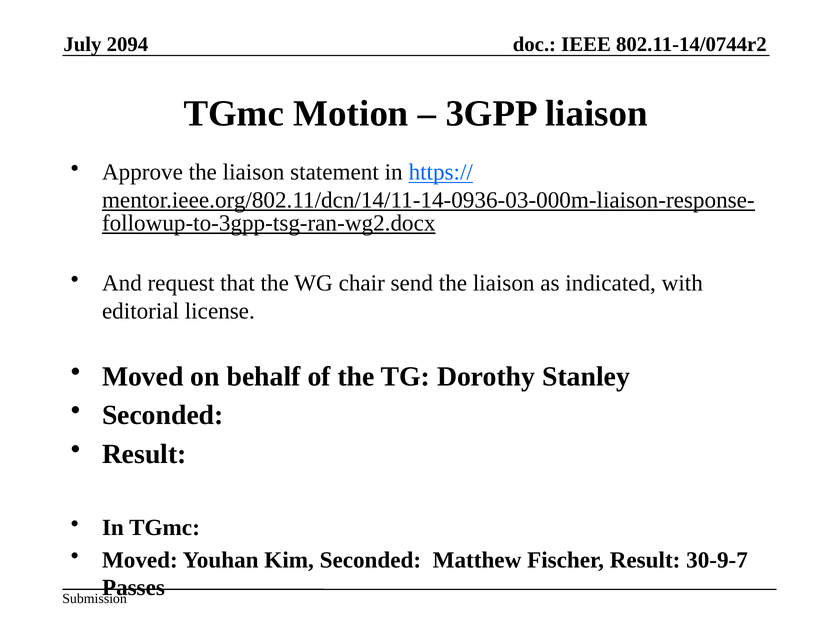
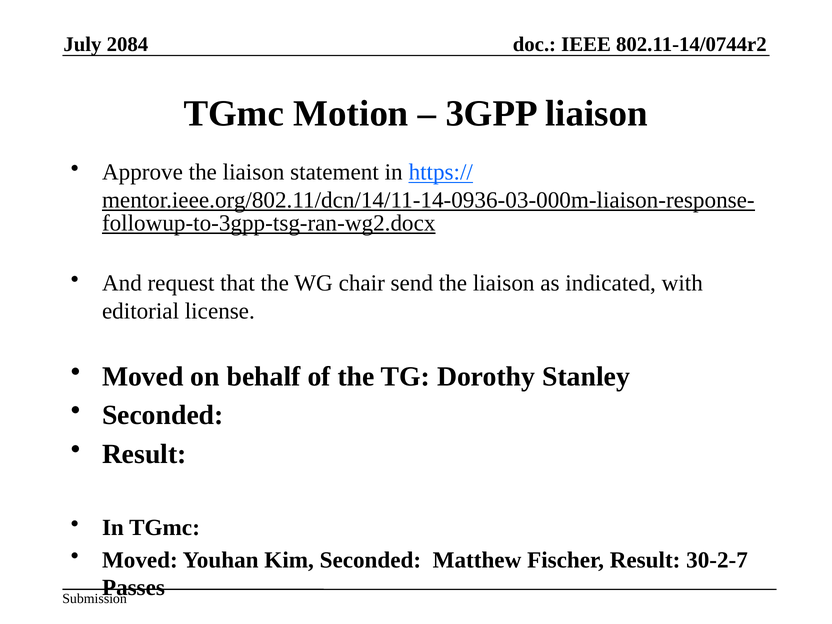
2094: 2094 -> 2084 (127, 44)
30-9-7: 30-9-7 -> 30-2-7 (717, 560)
